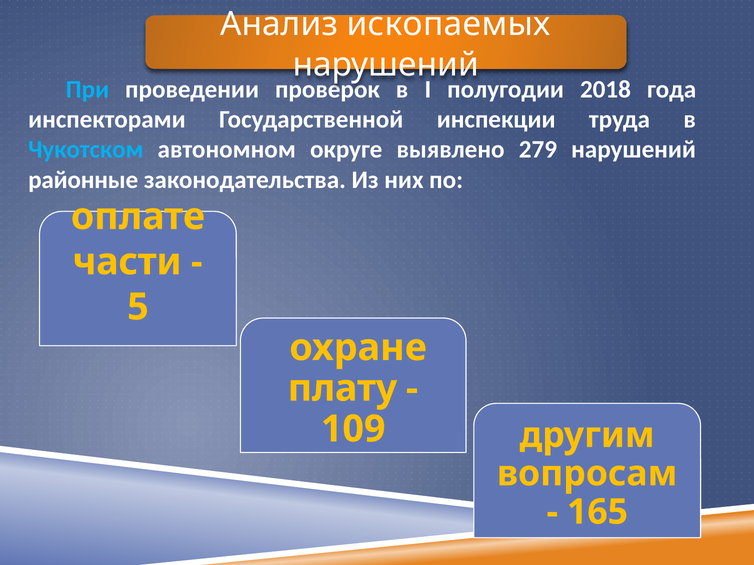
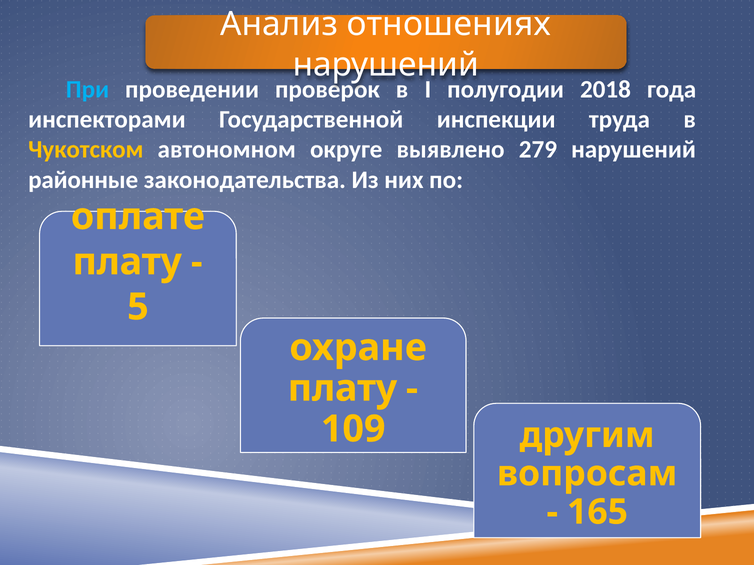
ископаемых: ископаемых -> отношениях (449, 24)
Чукотском colour: light blue -> yellow (86, 150)
части: части -> плату (127, 262)
